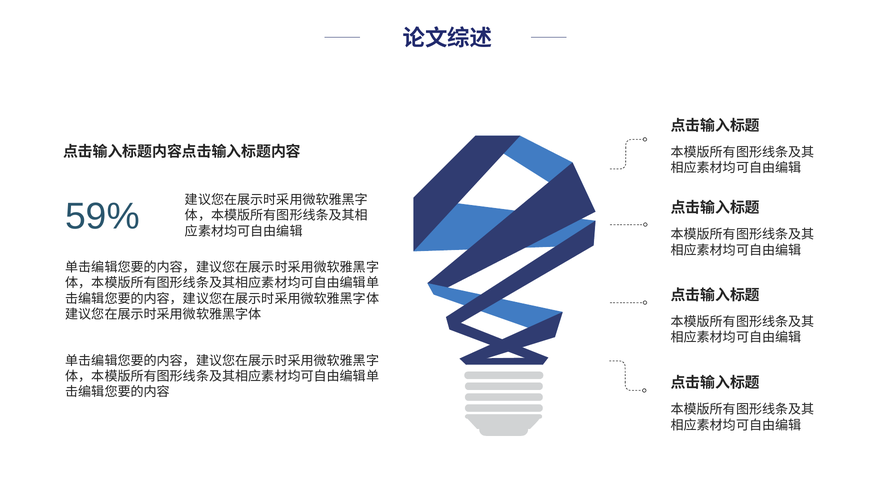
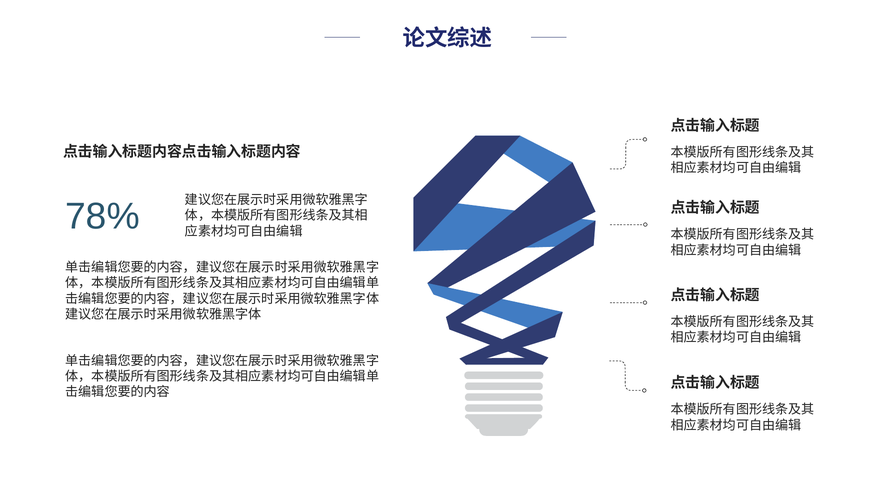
59%: 59% -> 78% (103, 216)
